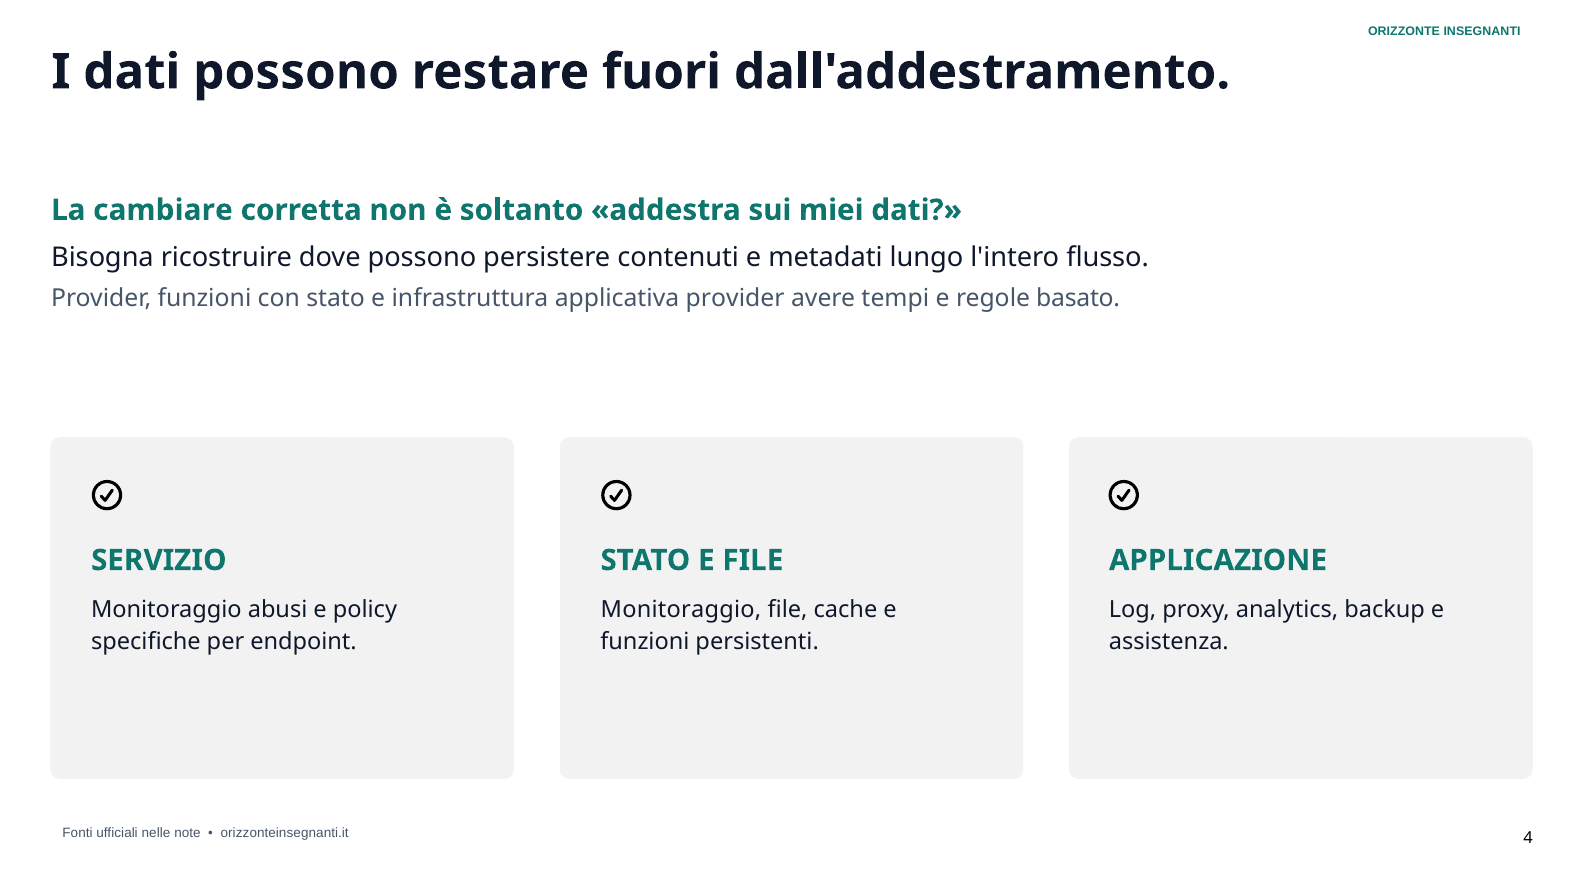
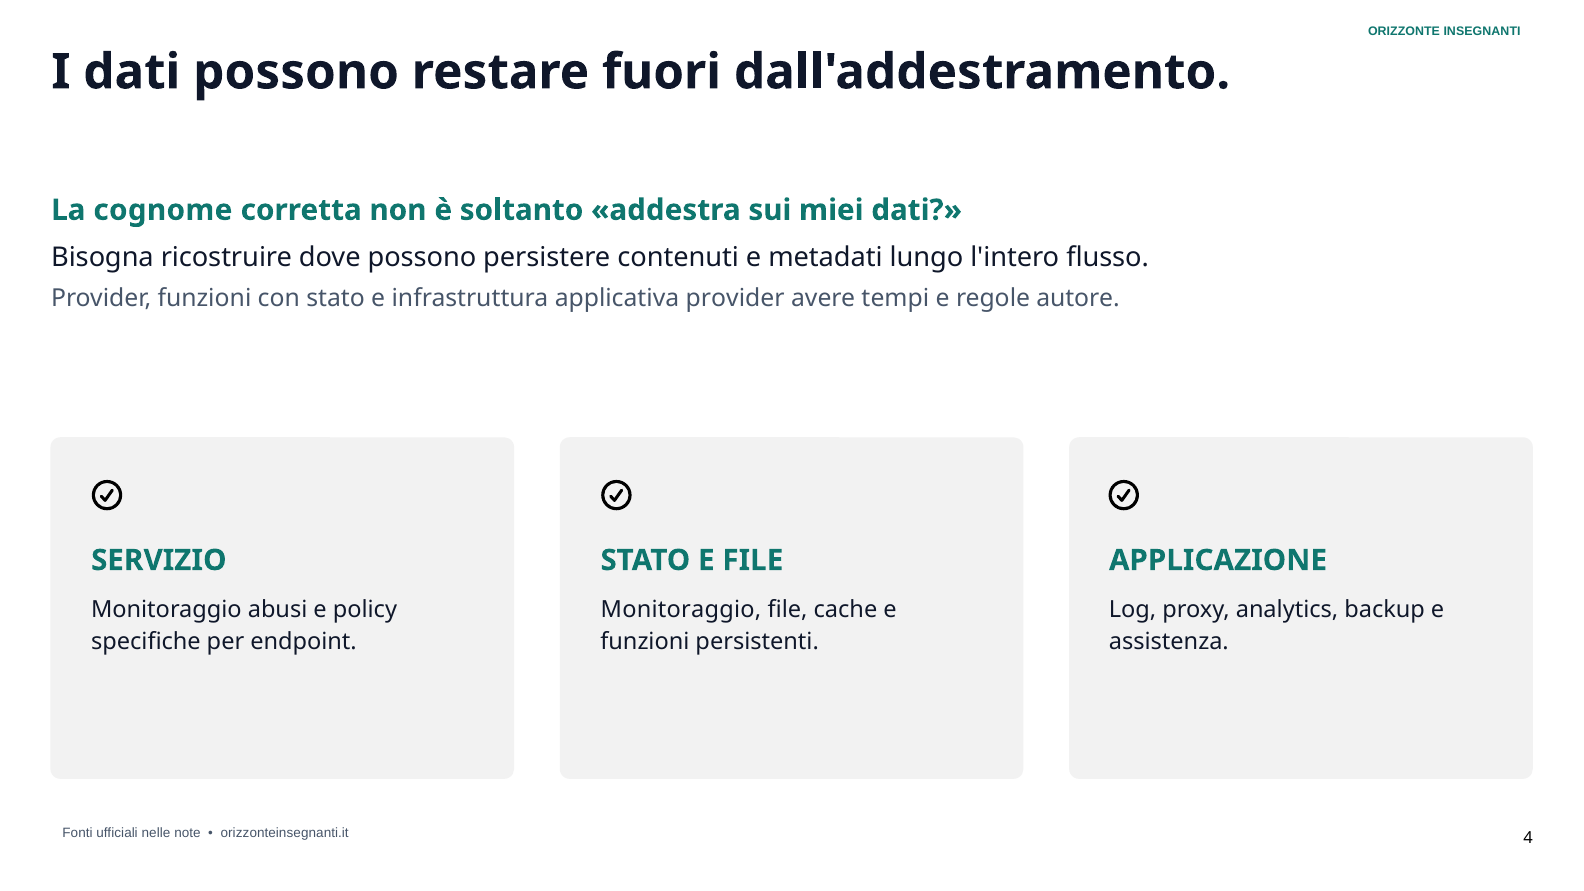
cambiare: cambiare -> cognome (163, 210)
basato: basato -> autore (1078, 298)
